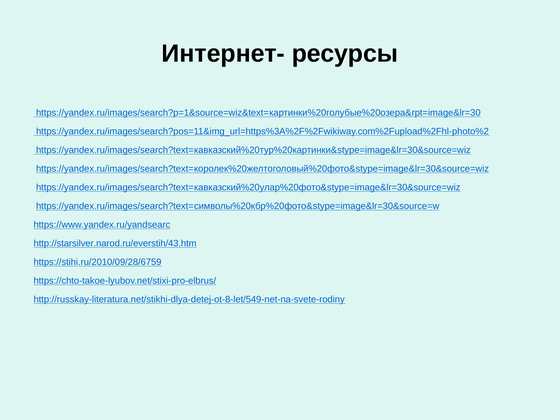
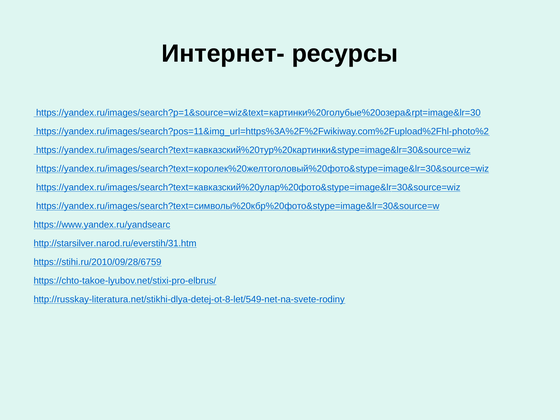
http://starsilver.narod.ru/everstih/43.htm: http://starsilver.narod.ru/everstih/43.htm -> http://starsilver.narod.ru/everstih/31.htm (115, 243)
